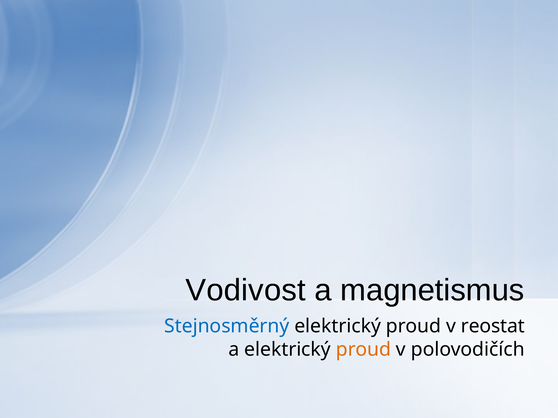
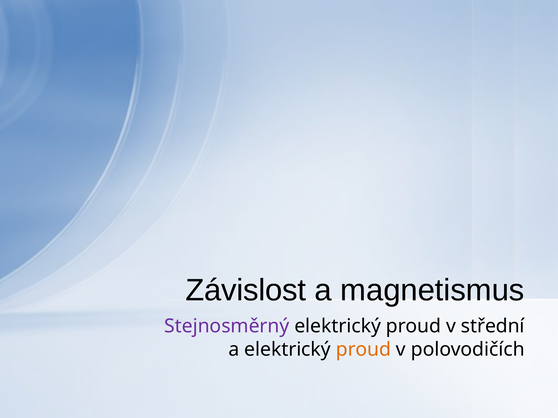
Vodivost: Vodivost -> Závislost (246, 291)
Stejnosměrný colour: blue -> purple (227, 327)
reostat: reostat -> střední (493, 327)
